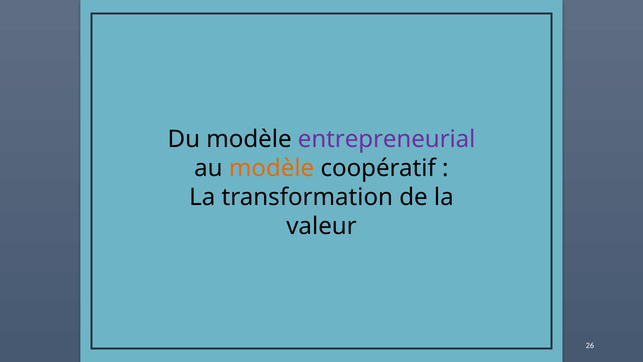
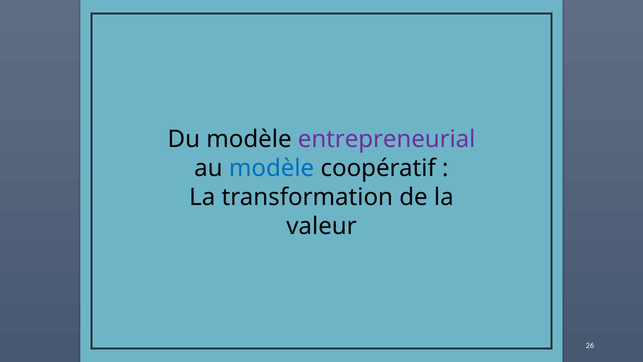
modèle colour: orange -> blue (272, 168)
